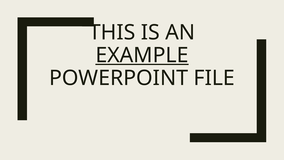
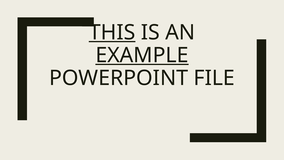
THIS underline: none -> present (112, 32)
